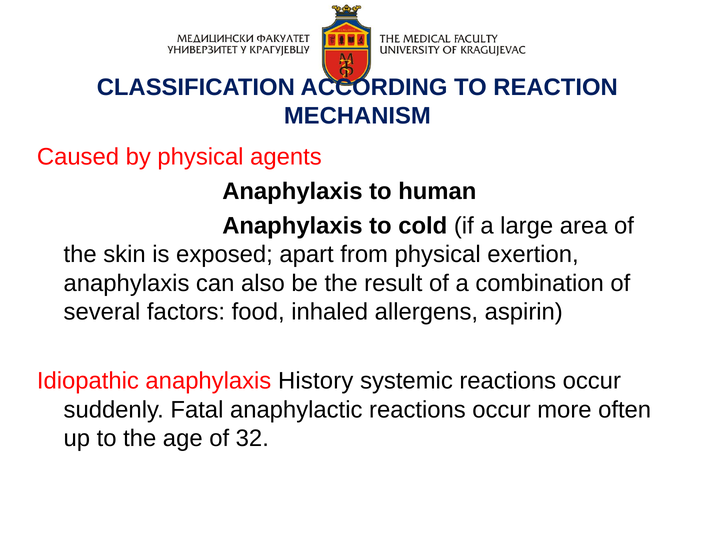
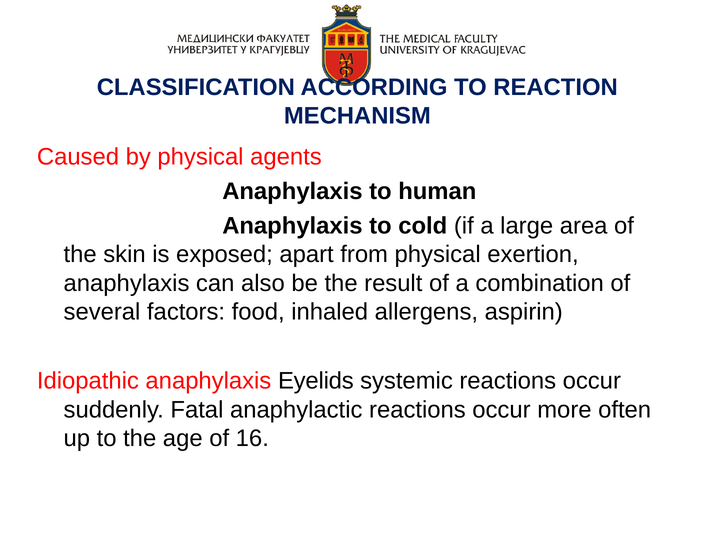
History: History -> Eyelids (316, 381)
32: 32 -> 16 (252, 438)
